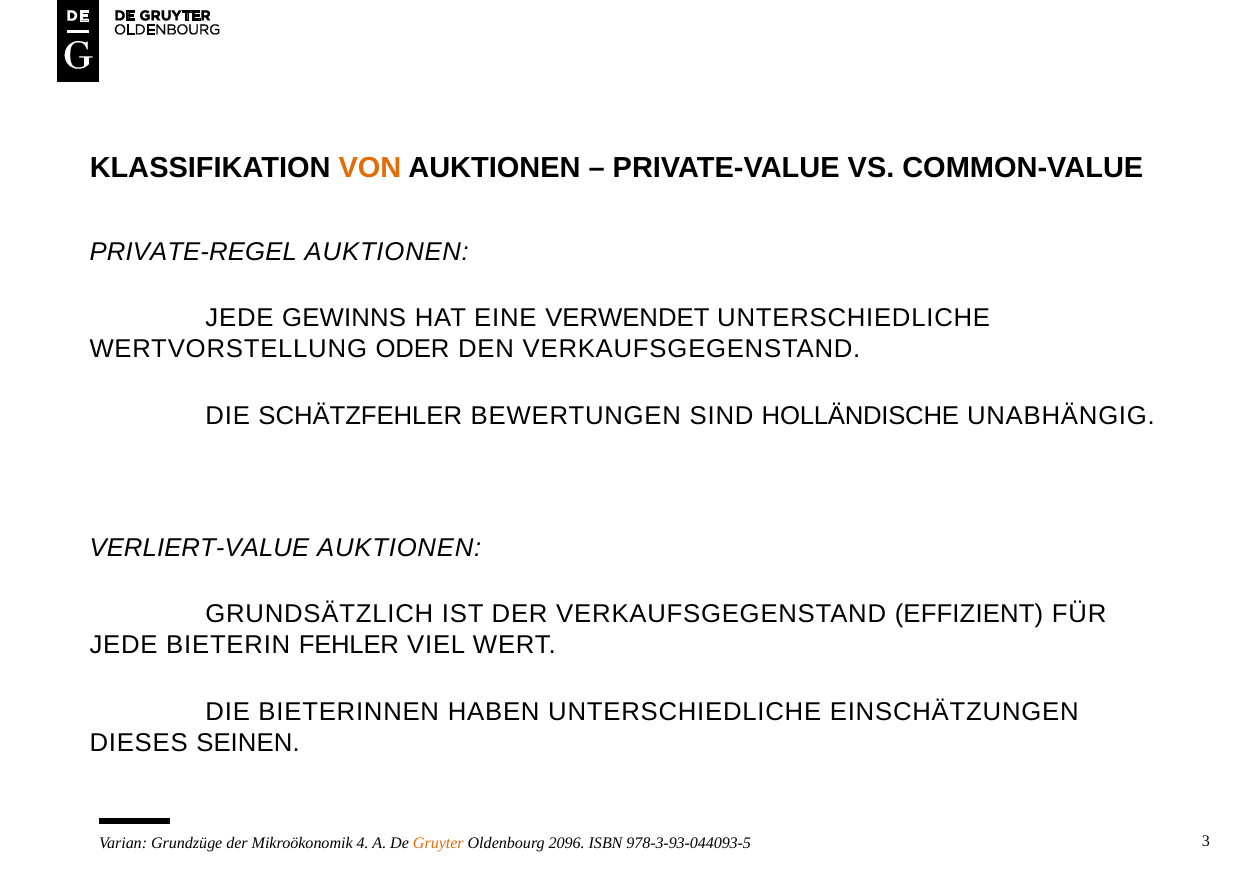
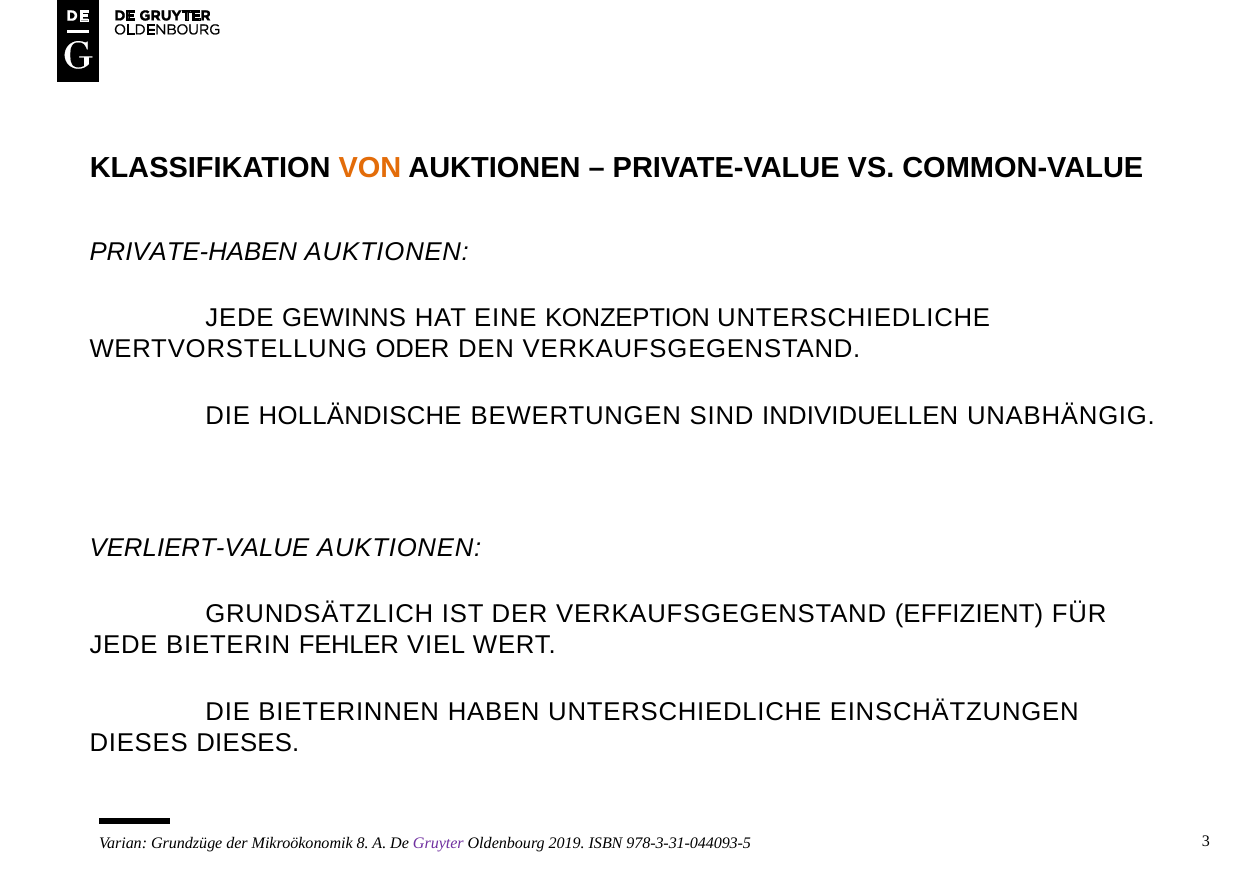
PRIVATE-REGEL: PRIVATE-REGEL -> PRIVATE-HABEN (193, 252)
VERWENDET: VERWENDET -> KONZEPTION (627, 319)
SCHÄTZFEHLER: SCHÄTZFEHLER -> HOLLÄNDISCHE (360, 416)
HOLLÄNDISCHE: HOLLÄNDISCHE -> INDIVIDUELLEN (860, 416)
DIESES SEINEN: SEINEN -> DIESES (248, 743)
4: 4 -> 8 (363, 844)
Gruyter colour: orange -> purple (438, 844)
2096: 2096 -> 2019 (567, 844)
978-3-93-044093-5: 978-3-93-044093-5 -> 978-3-31-044093-5 (689, 844)
